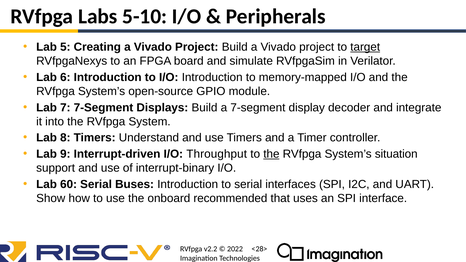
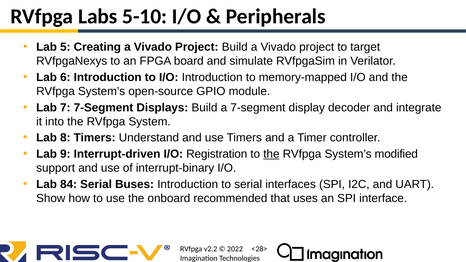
target underline: present -> none (365, 47)
Throughput: Throughput -> Registration (217, 154)
situation: situation -> modified (396, 154)
60: 60 -> 84 (69, 184)
